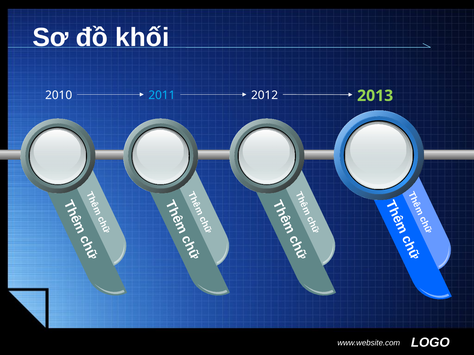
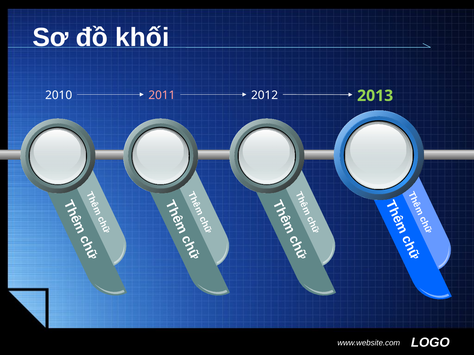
2011 colour: light blue -> pink (162, 95)
